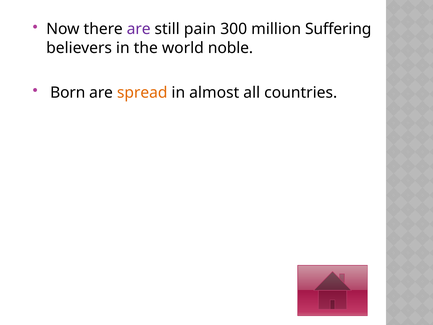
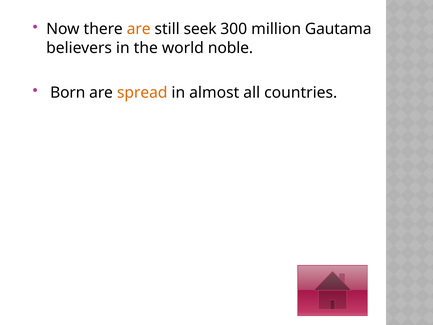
are colour: purple -> orange (139, 29)
pain: pain -> seek (200, 29)
Suffering: Suffering -> Gautama (338, 29)
